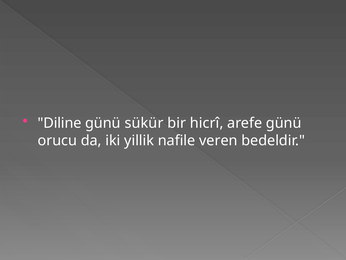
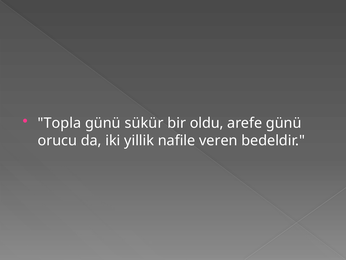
Diline: Diline -> Topla (59, 123)
hicrî: hicrî -> oldu (207, 123)
